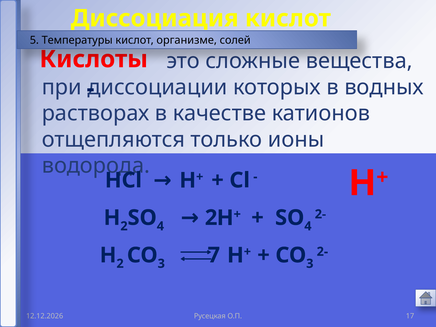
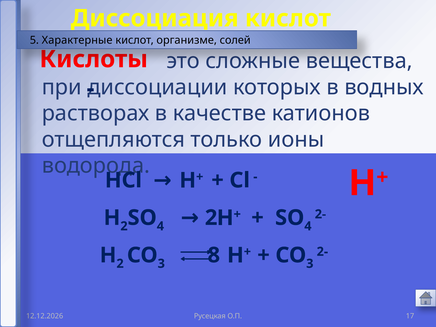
Температуры: Температуры -> Характерные (77, 40)
7: 7 -> 8 (214, 255)
